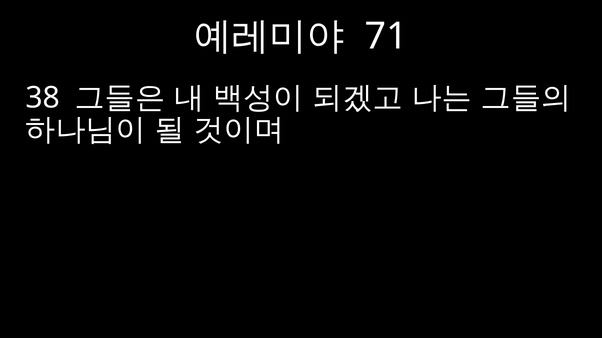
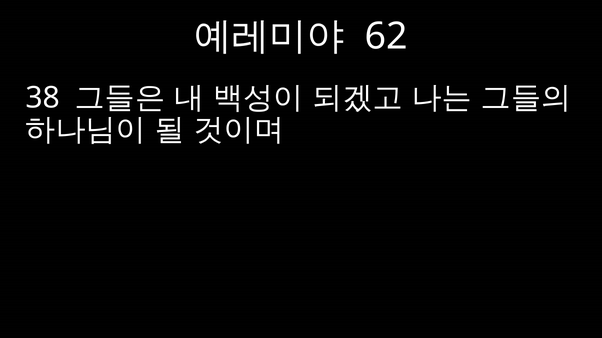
71: 71 -> 62 (386, 36)
